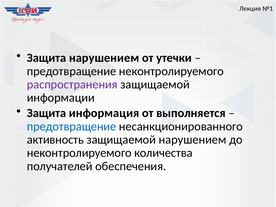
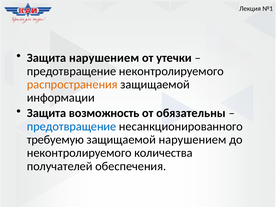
распространения colour: purple -> orange (72, 84)
информация: информация -> возможность (104, 113)
выполняется: выполняется -> обязательны (191, 113)
активность: активность -> требуемую (55, 140)
